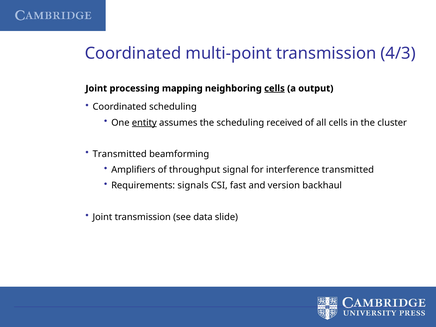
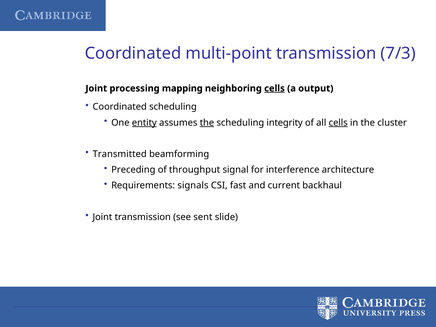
4/3: 4/3 -> 7/3 (398, 53)
the underline: none -> present (207, 123)
received: received -> integrity (285, 123)
cells underline: none -> present (338, 123)
Amplifiers: Amplifiers -> Preceding (133, 170)
interference transmitted: transmitted -> architecture (348, 170)
version: version -> current (284, 185)
data: data -> sent (203, 217)
